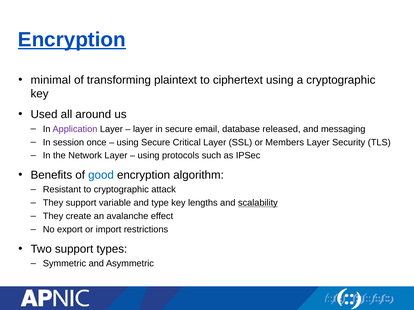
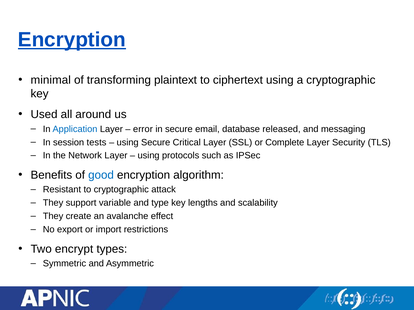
Application colour: purple -> blue (75, 129)
layer: layer -> error (143, 129)
once: once -> tests (97, 143)
Members: Members -> Complete (285, 143)
scalability underline: present -> none (258, 203)
Two support: support -> encrypt (74, 249)
